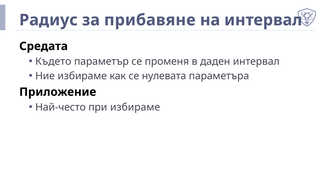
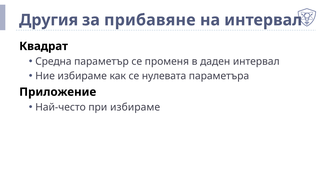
Радиус: Радиус -> Другия (49, 20)
Средата: Средата -> Квадрат (44, 46)
Където: Където -> Средна (53, 61)
